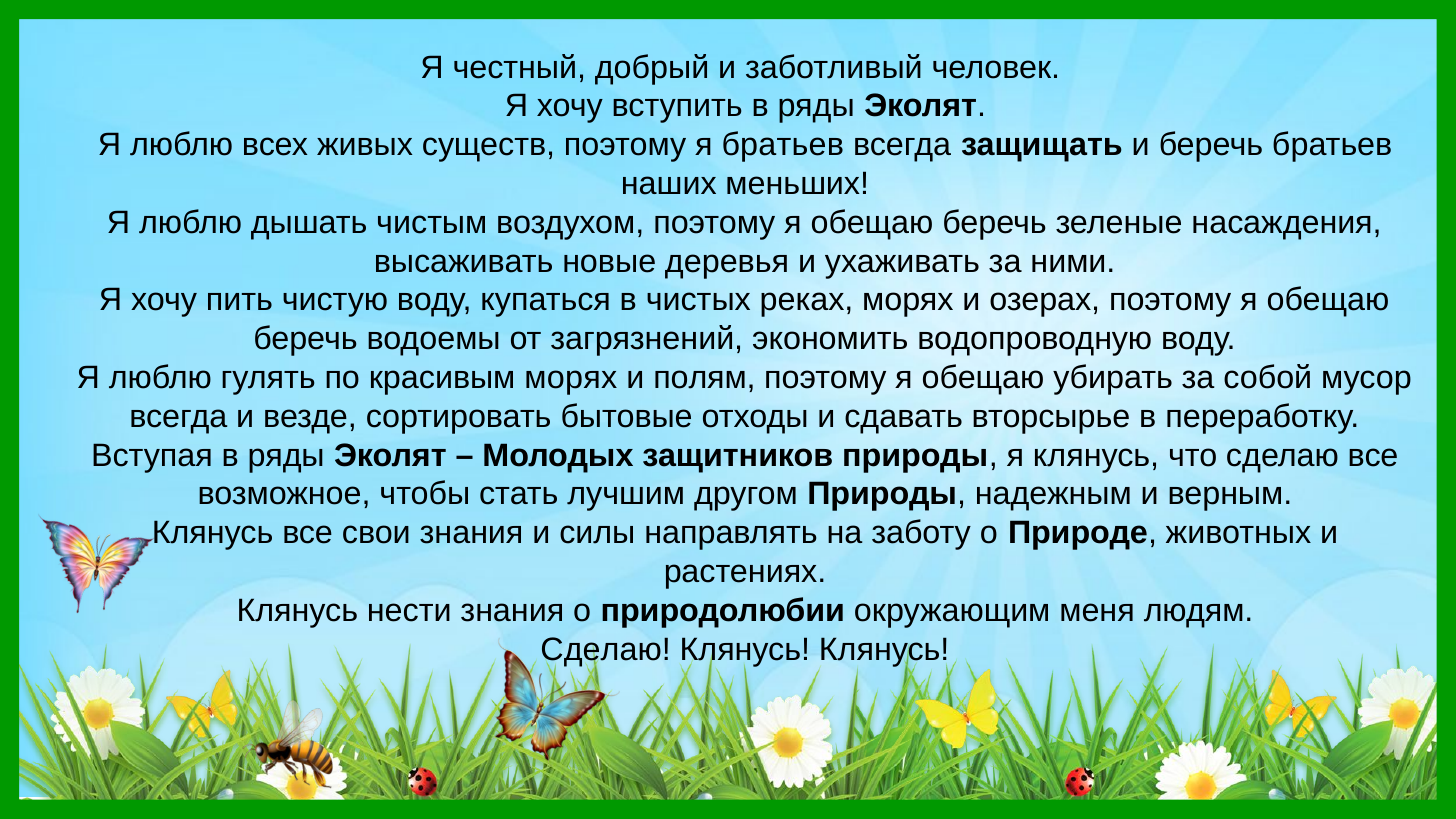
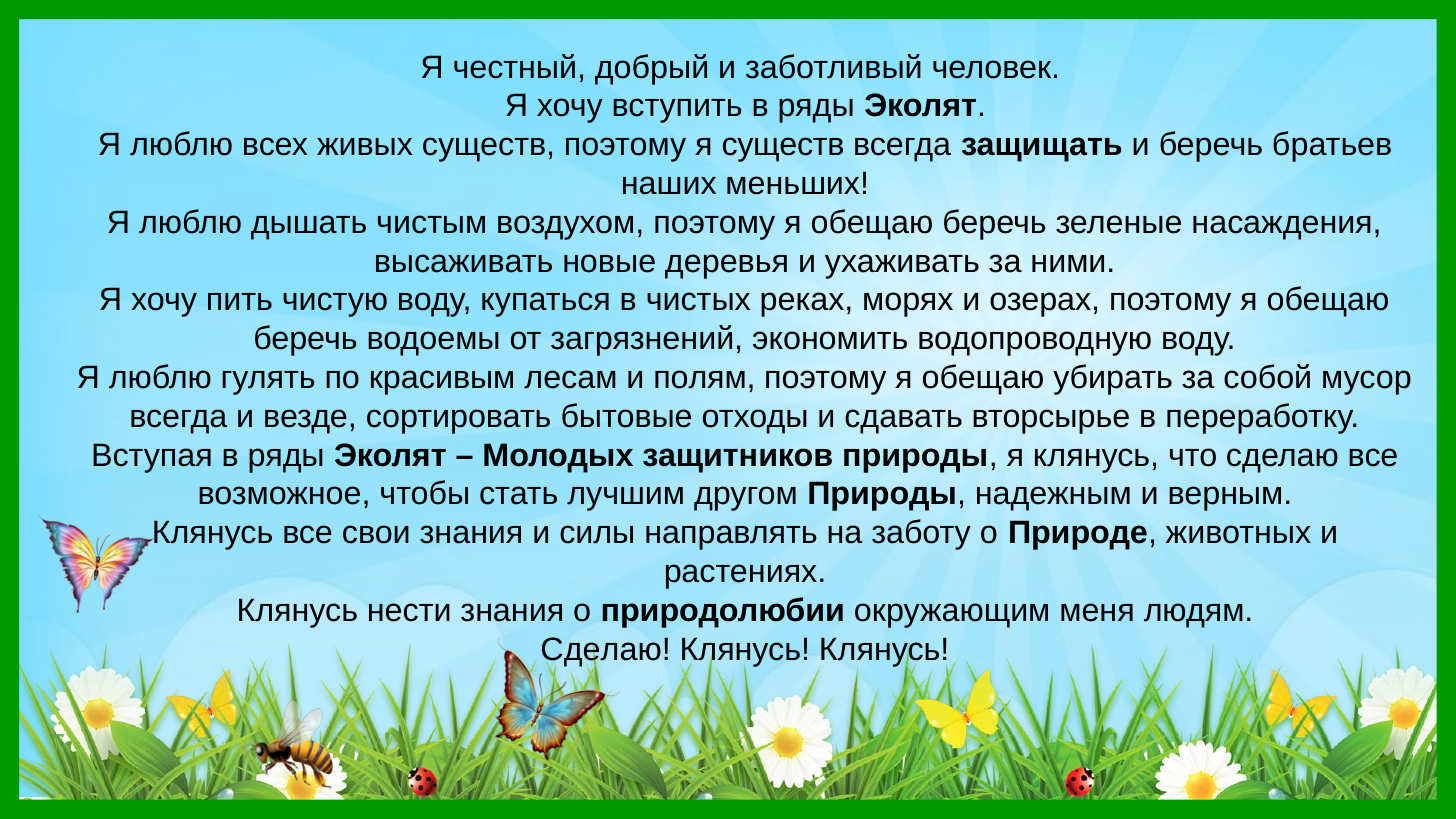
я братьев: братьев -> существ (783, 145)
красивым морях: морях -> лесам (571, 378)
